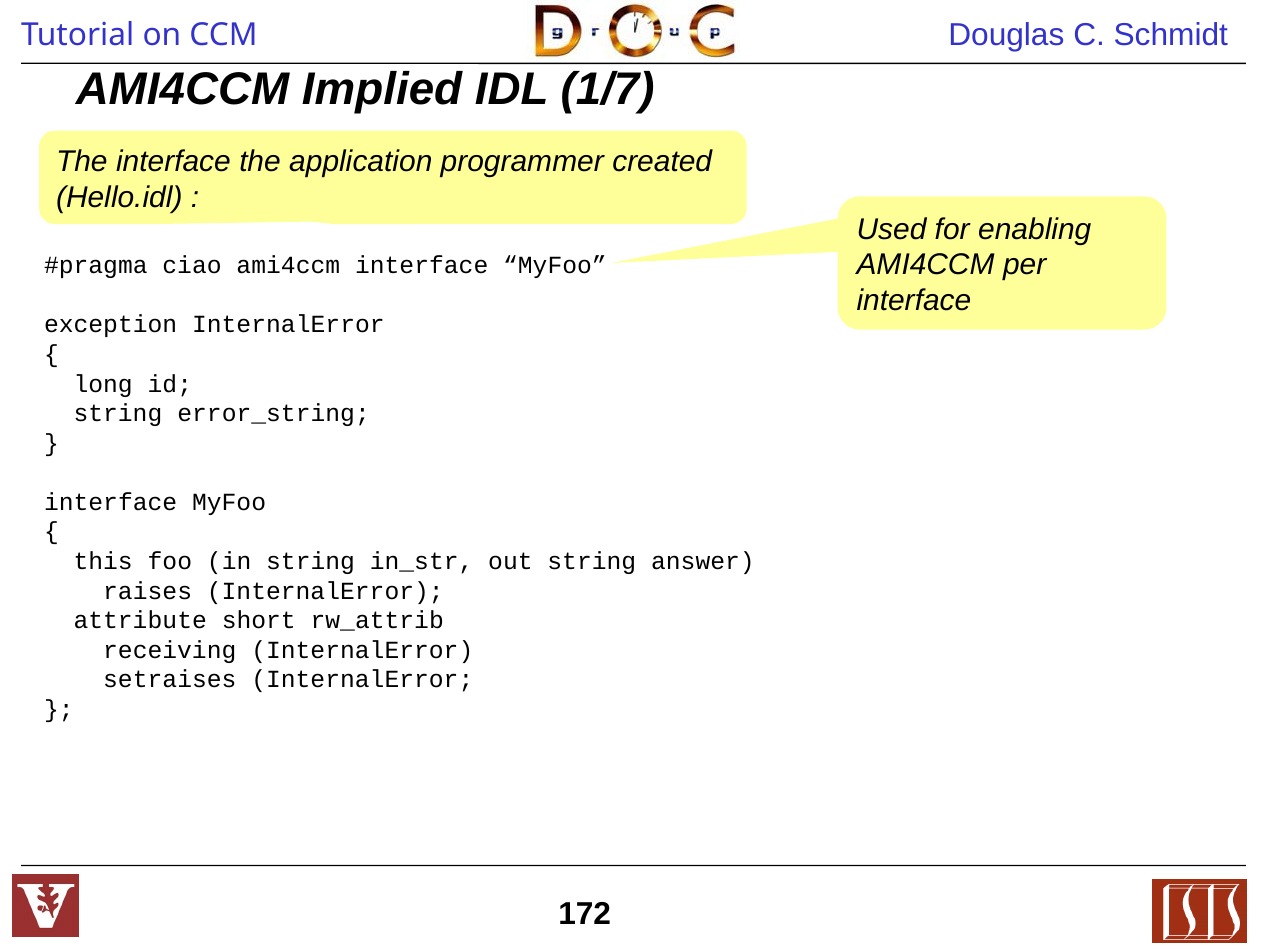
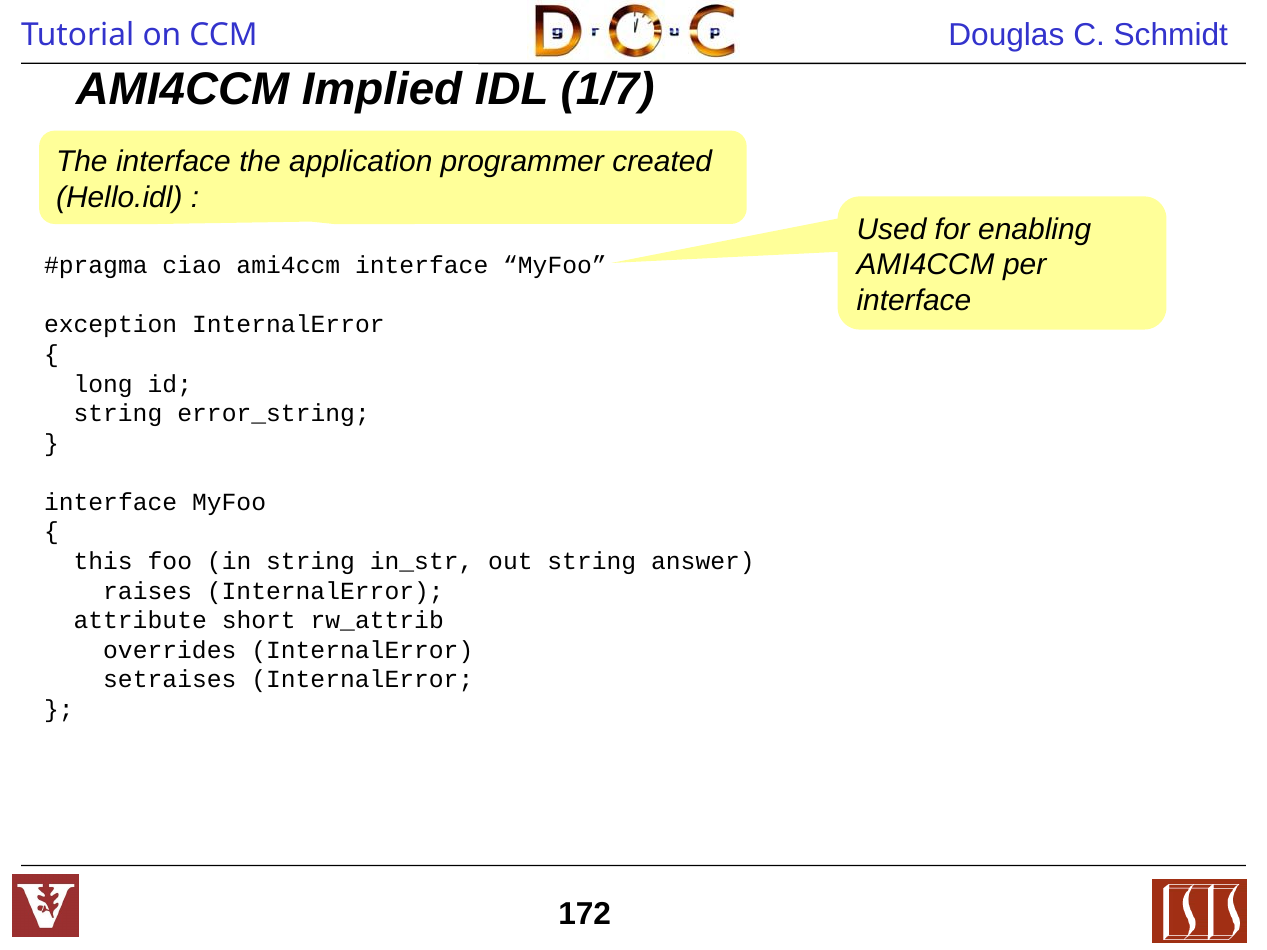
receiving: receiving -> overrides (170, 650)
